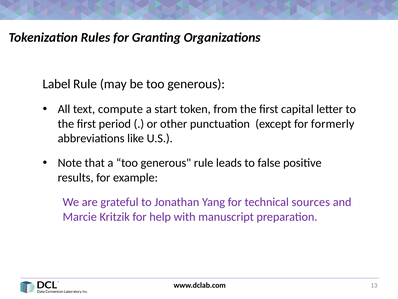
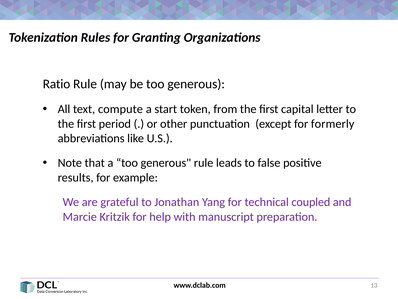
Label: Label -> Ratio (57, 84)
sources: sources -> coupled (311, 202)
